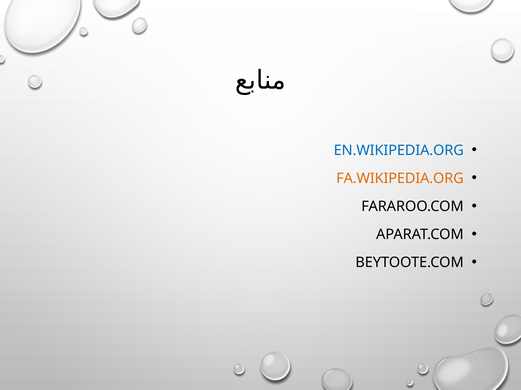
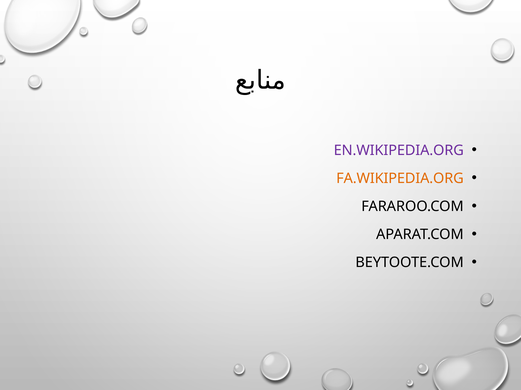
EN.WIKIPEDIA.ORG colour: blue -> purple (399, 151)
